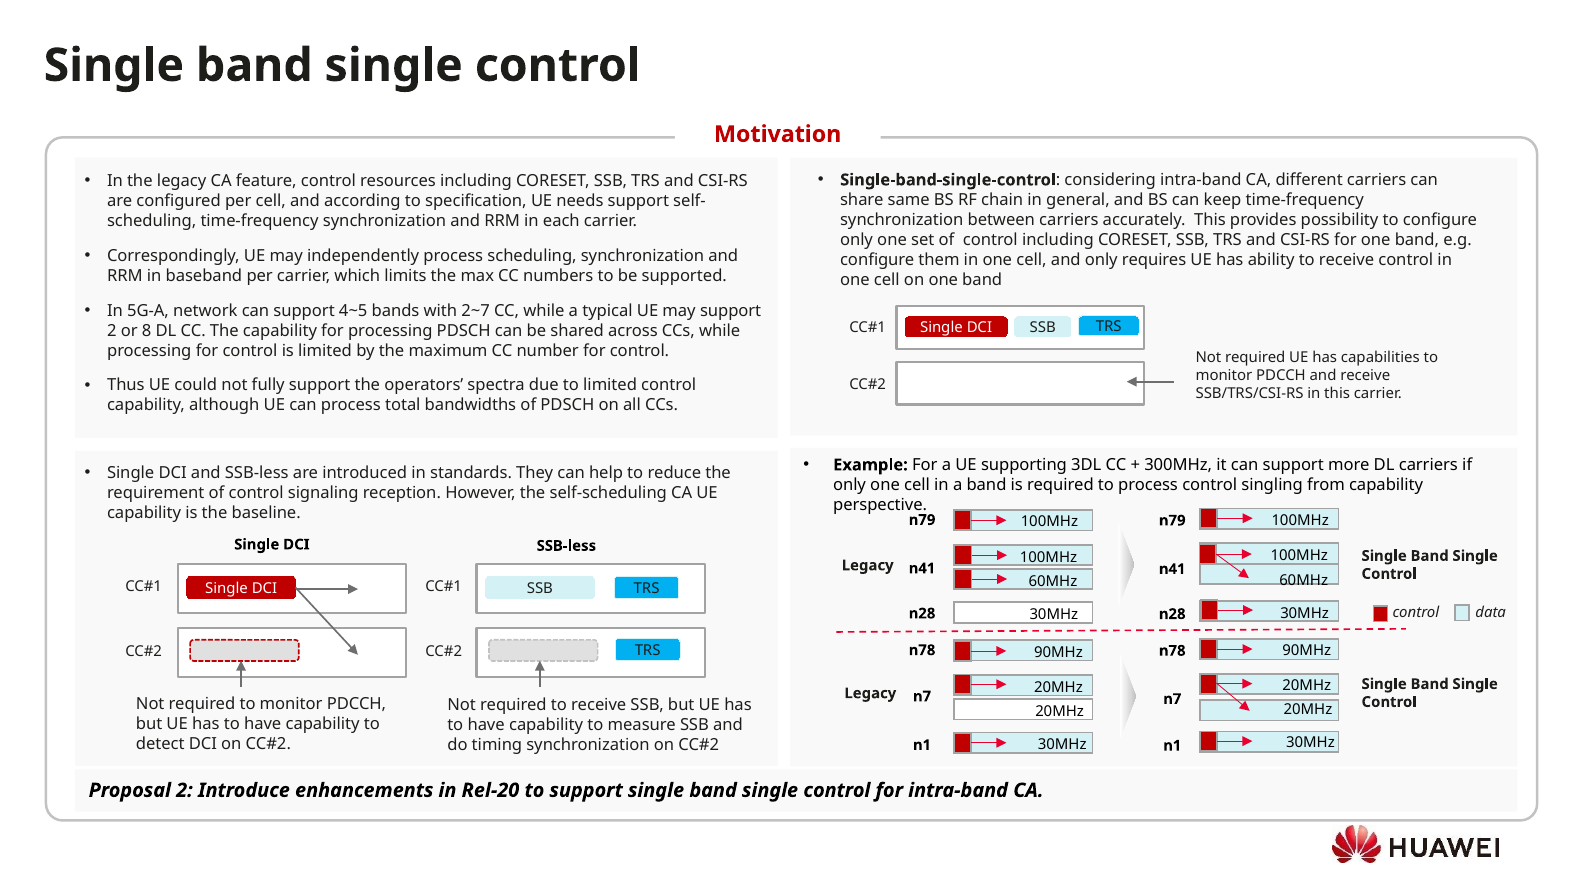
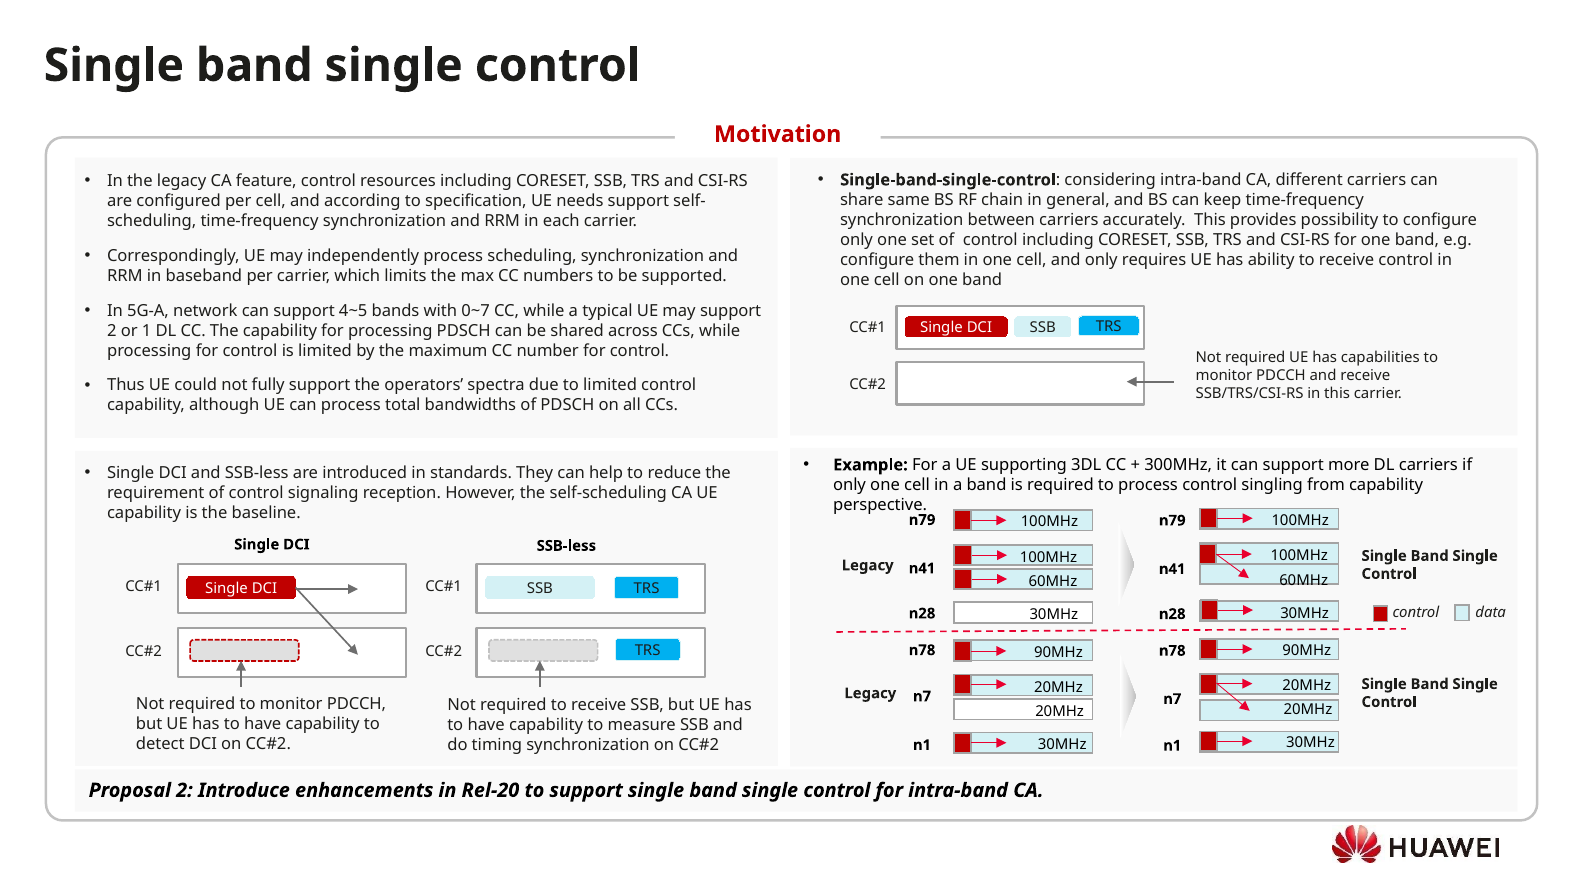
2~7: 2~7 -> 0~7 (476, 311)
8: 8 -> 1 (147, 331)
